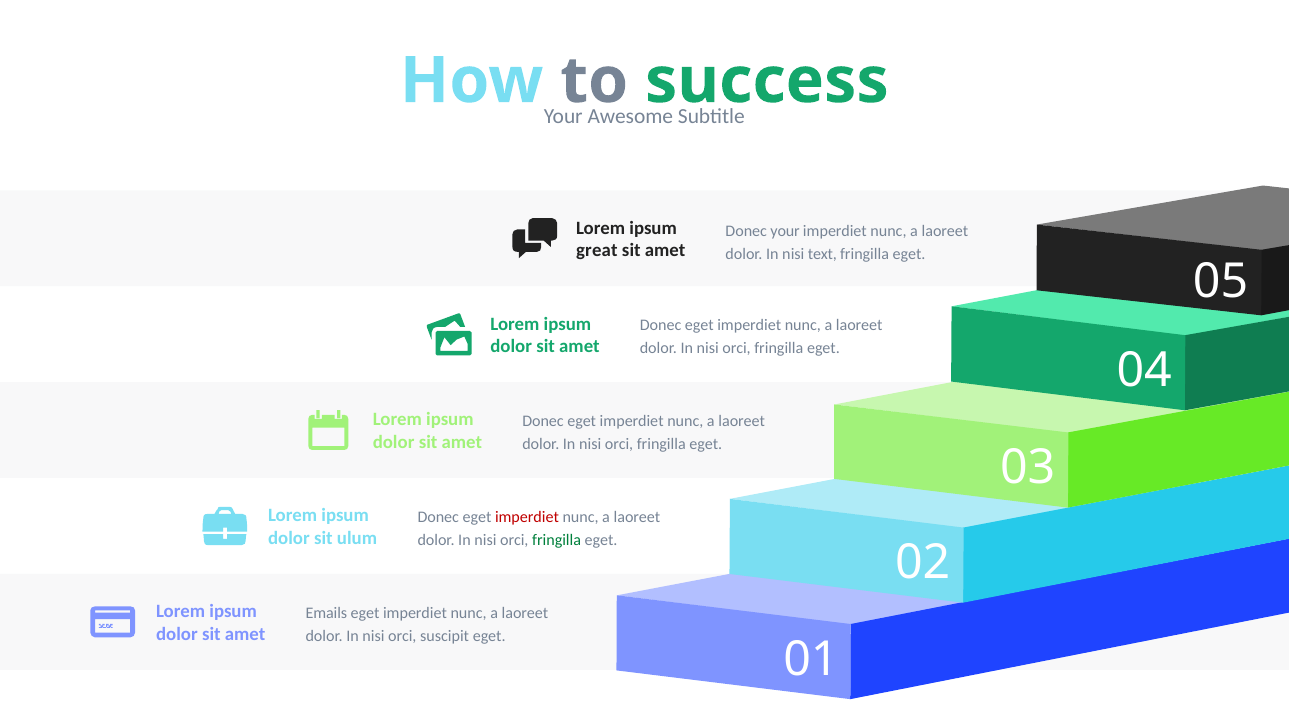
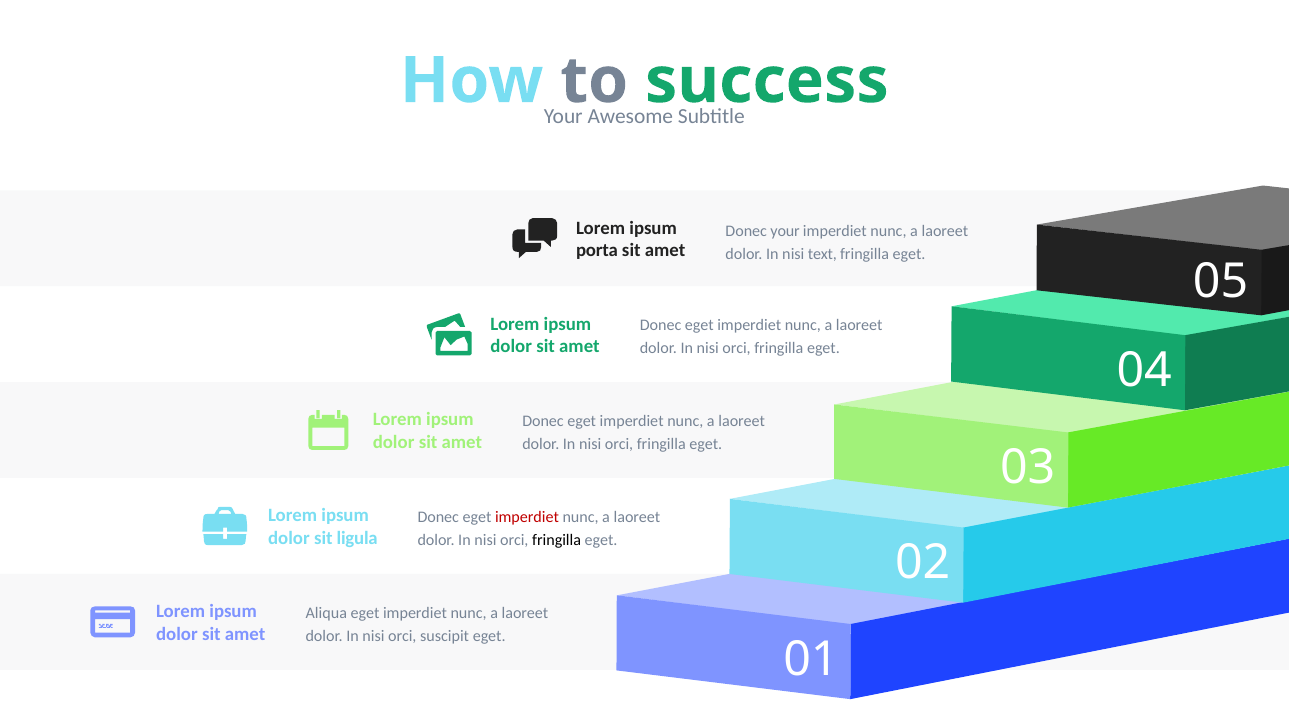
great: great -> porta (597, 251)
ulum: ulum -> ligula (357, 538)
fringilla colour: green -> black (557, 540)
Emails: Emails -> Aliqua (326, 613)
